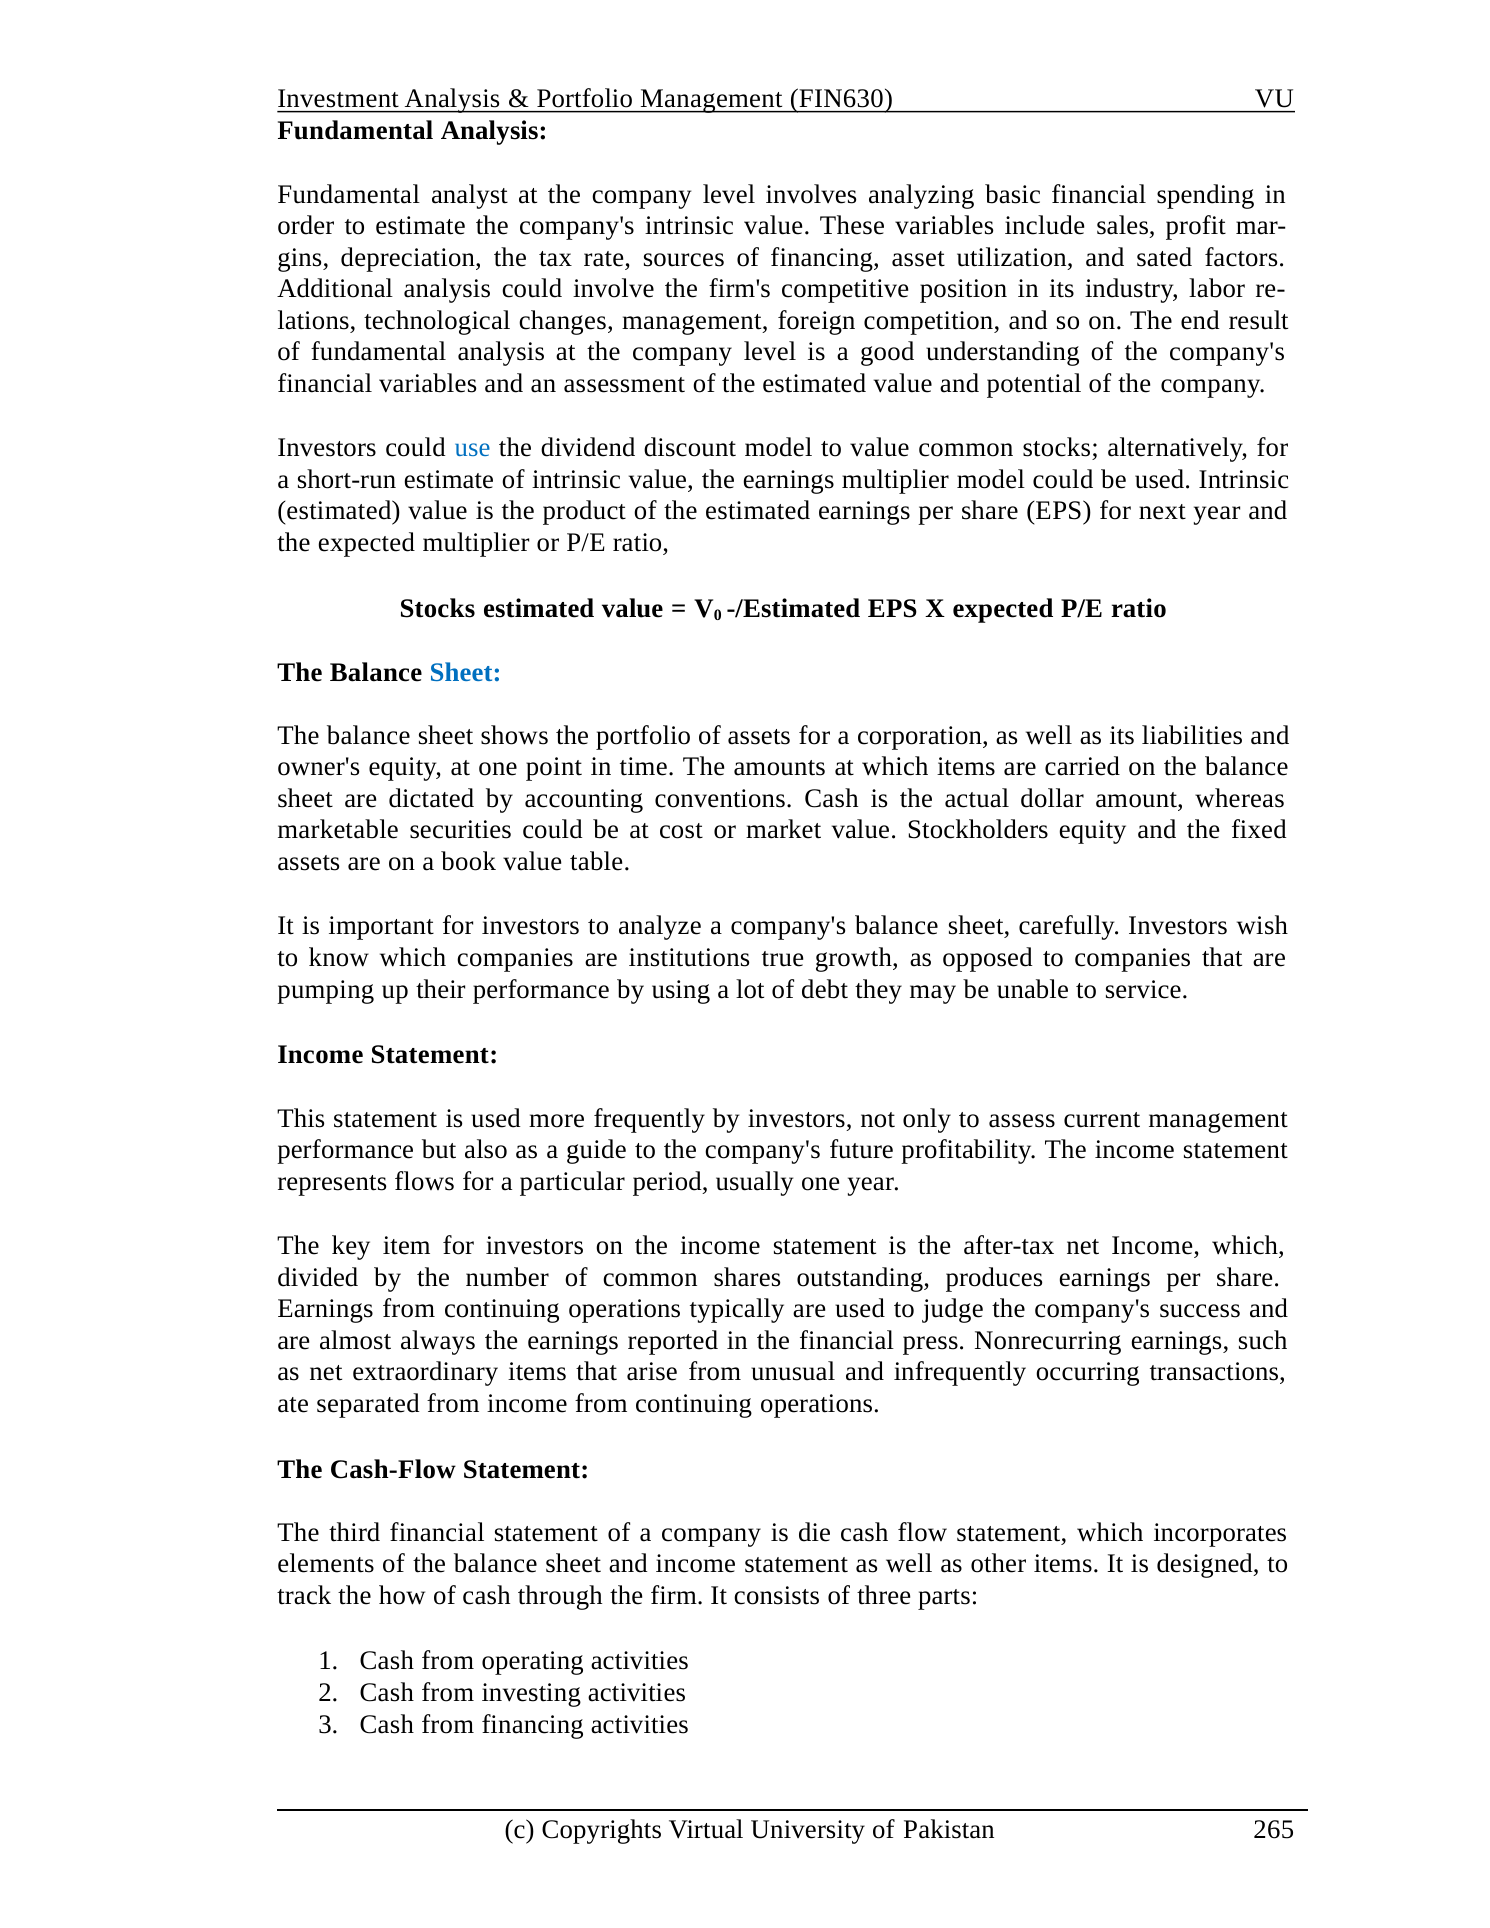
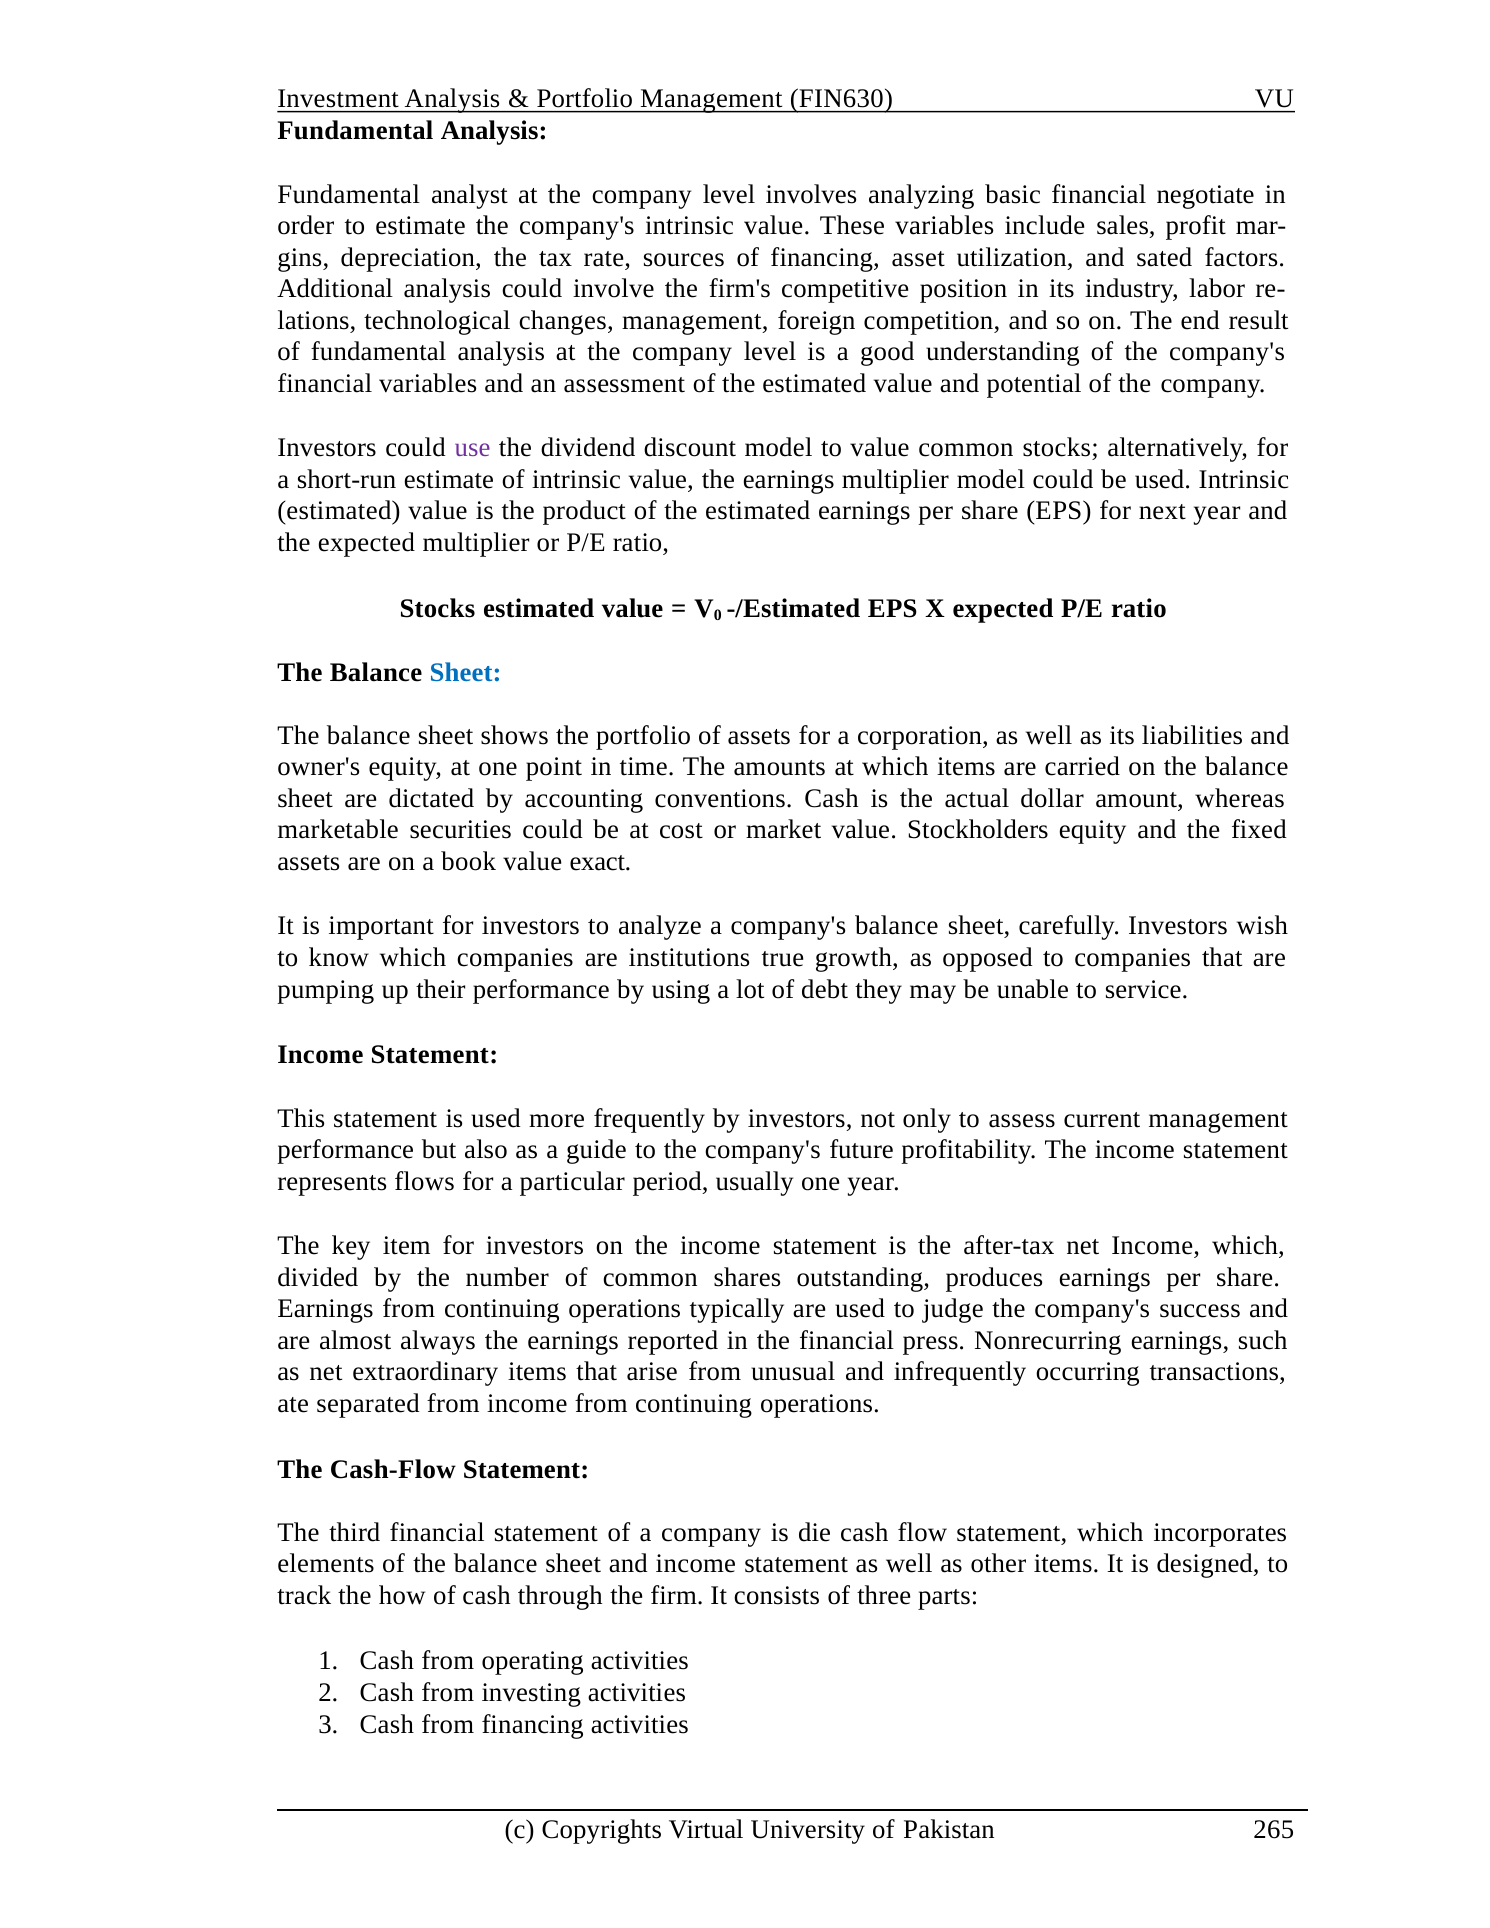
spending: spending -> negotiate (1206, 194)
use colour: blue -> purple (473, 448)
table: table -> exact (601, 862)
